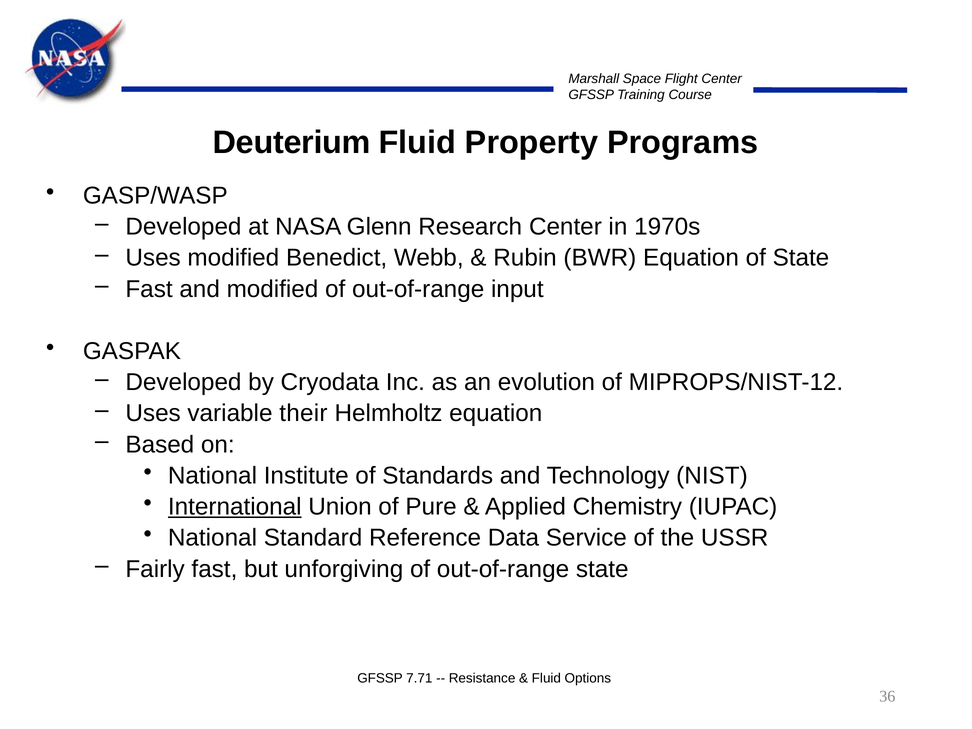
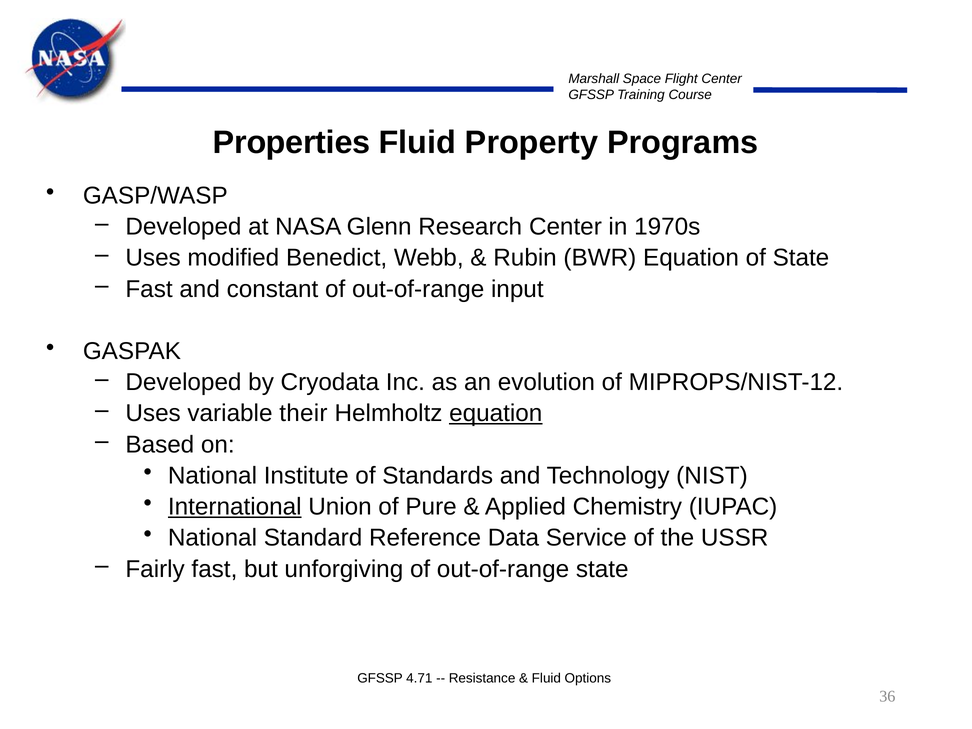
Deuterium: Deuterium -> Properties (292, 142)
and modified: modified -> constant (272, 289)
equation underline: none -> present (496, 413)
7.71: 7.71 -> 4.71 (419, 678)
